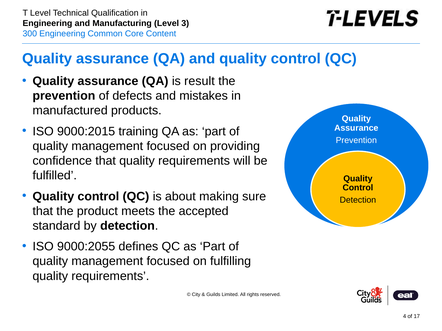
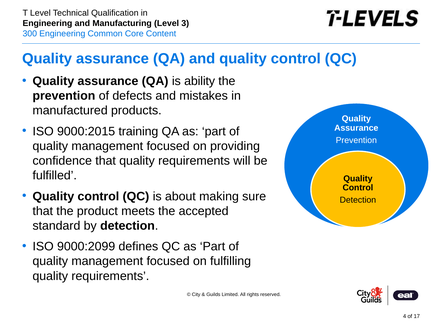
result: result -> ability (200, 81)
9000:2055: 9000:2055 -> 9000:2099 (86, 247)
